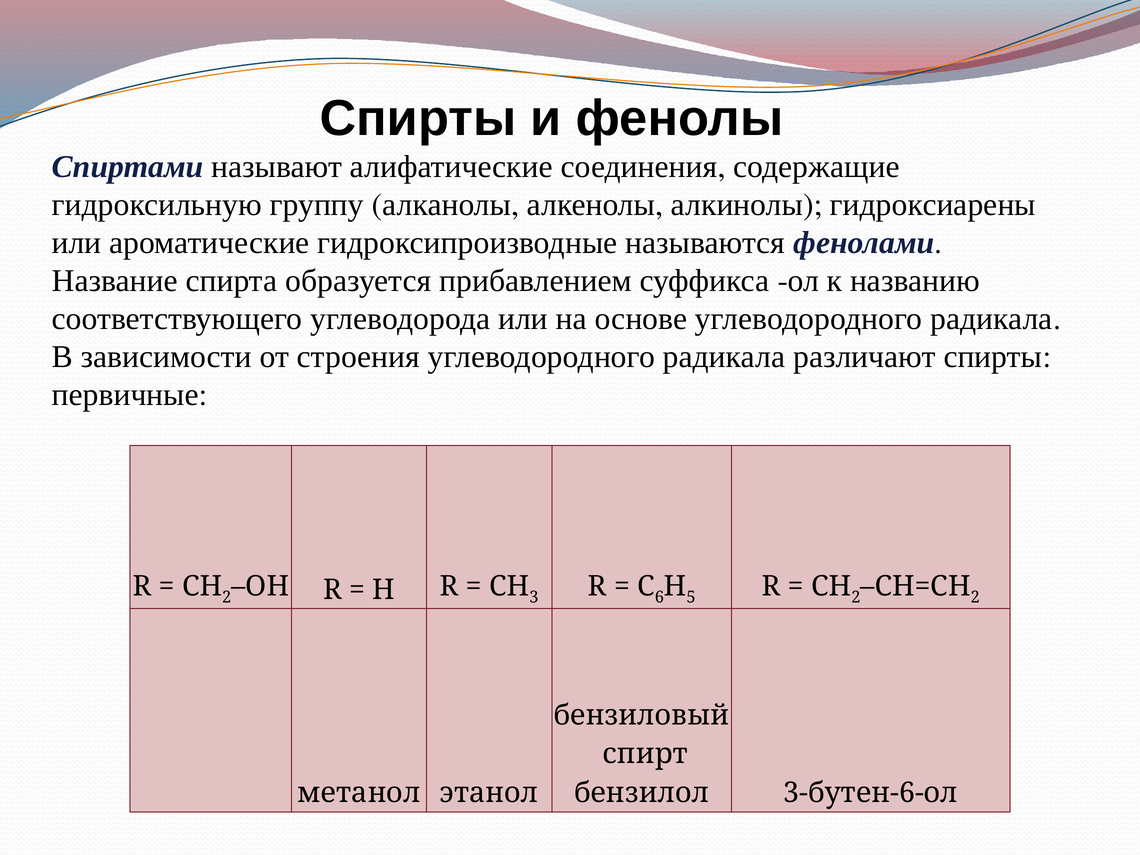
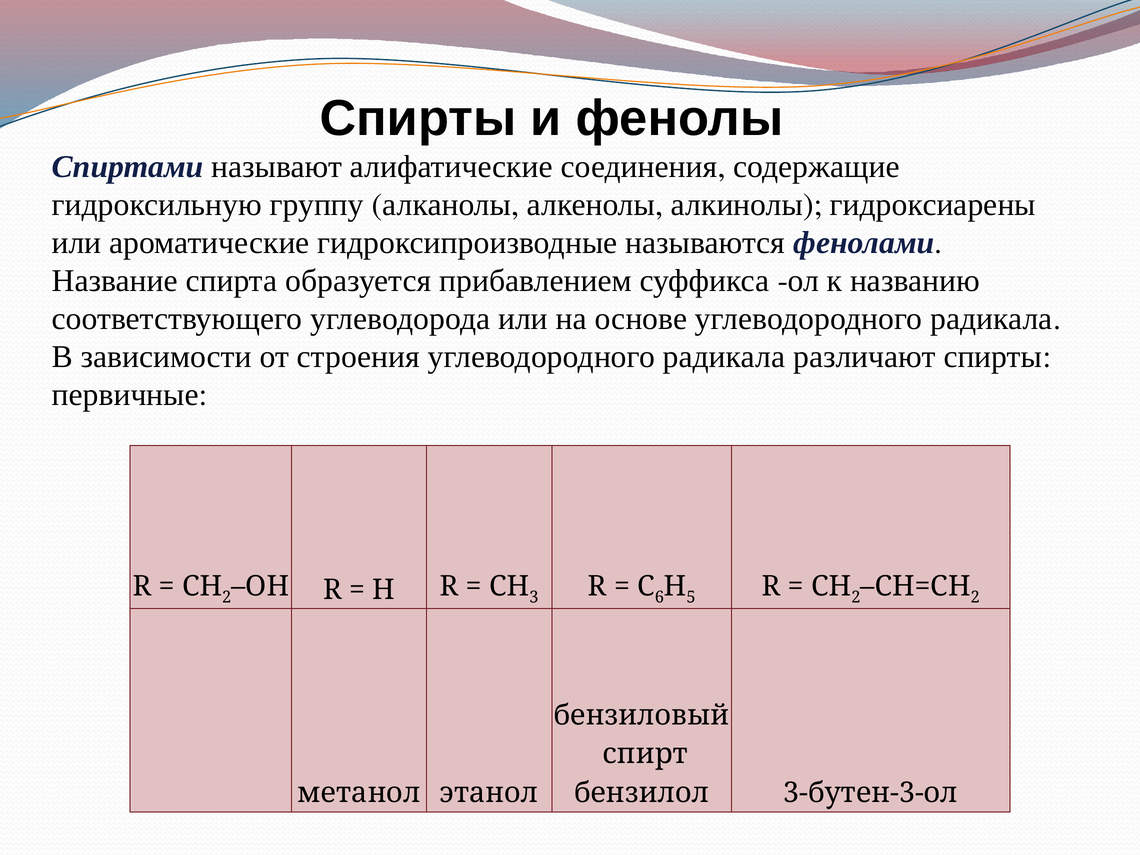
3-бутен-6-ол: 3-бутен-6-ол -> 3-бутен-3-ол (871, 793)
